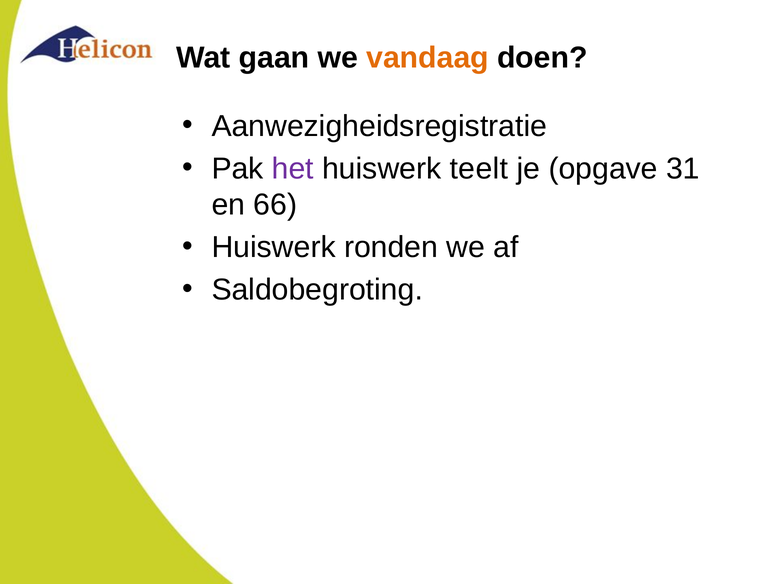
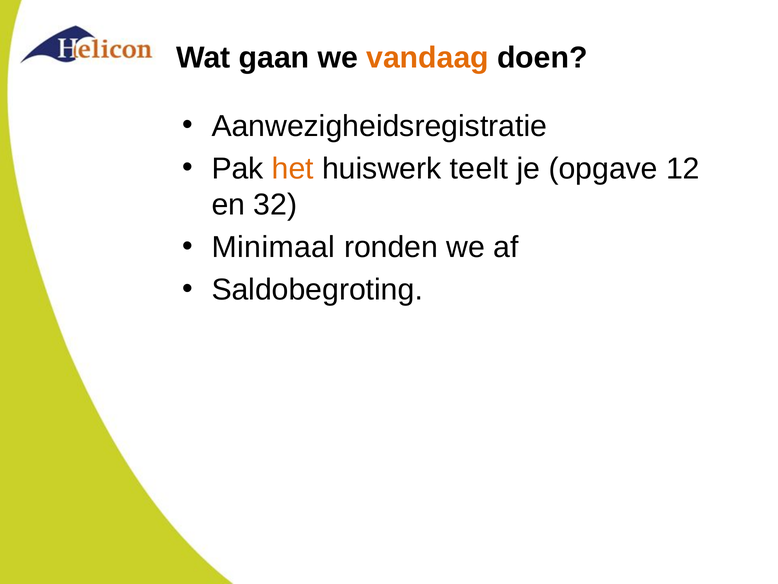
het colour: purple -> orange (293, 168)
31: 31 -> 12 (683, 168)
66: 66 -> 32 (275, 205)
Huiswerk: Huiswerk -> Minimaal (273, 247)
